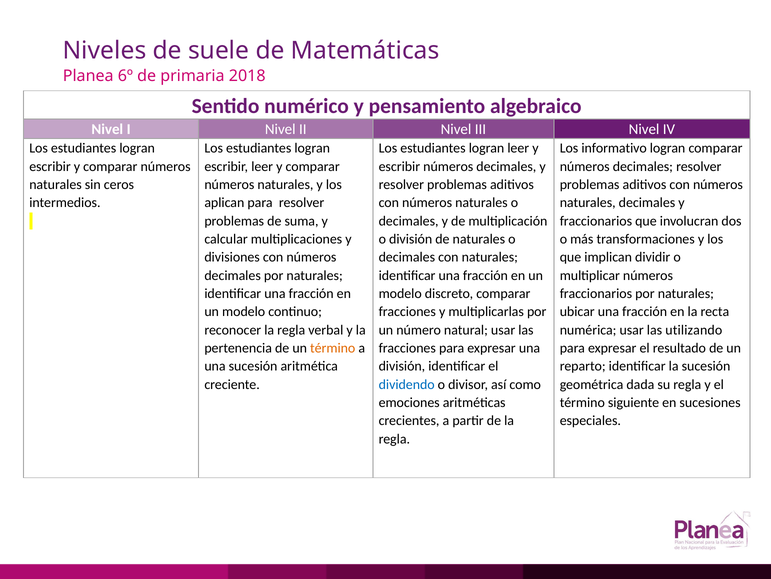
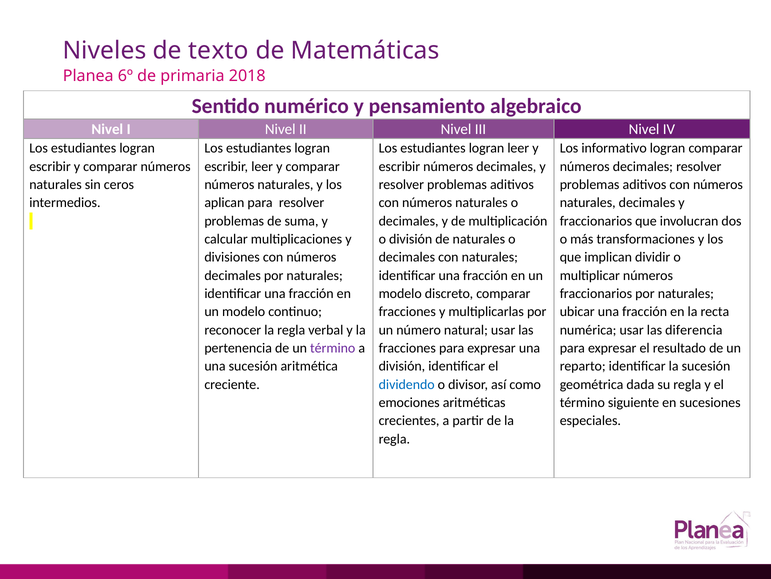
suele: suele -> texto (219, 50)
utilizando: utilizando -> diferencia (694, 330)
término colour: orange -> purple (333, 348)
